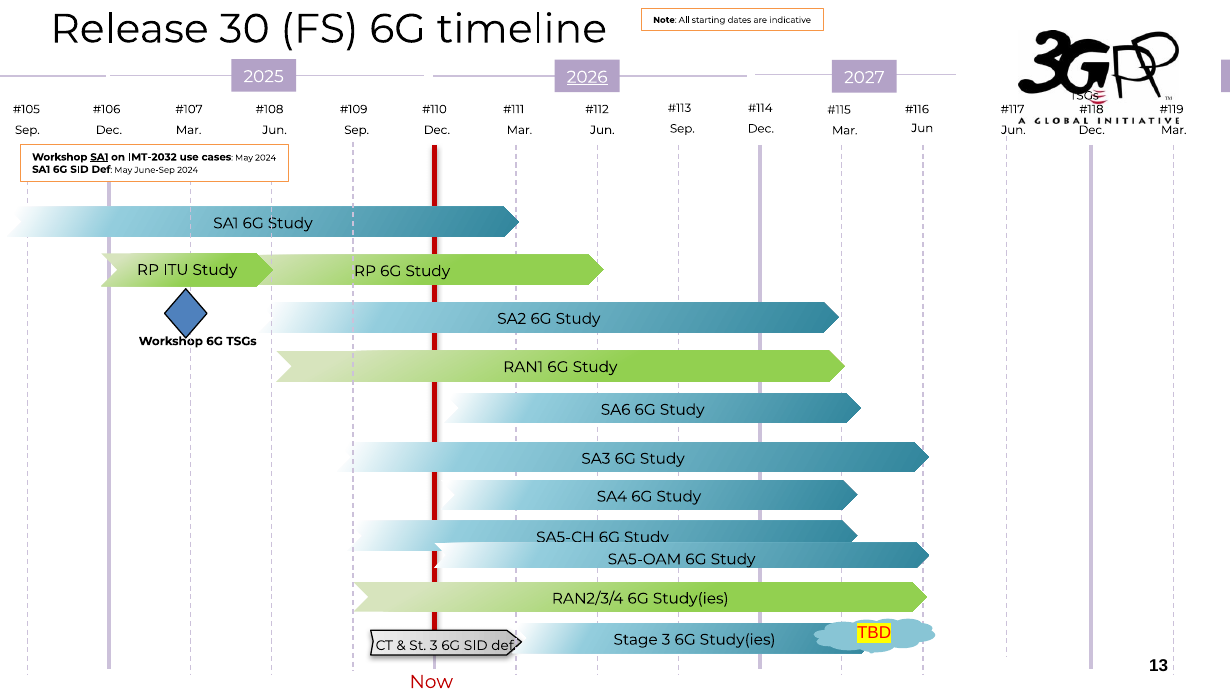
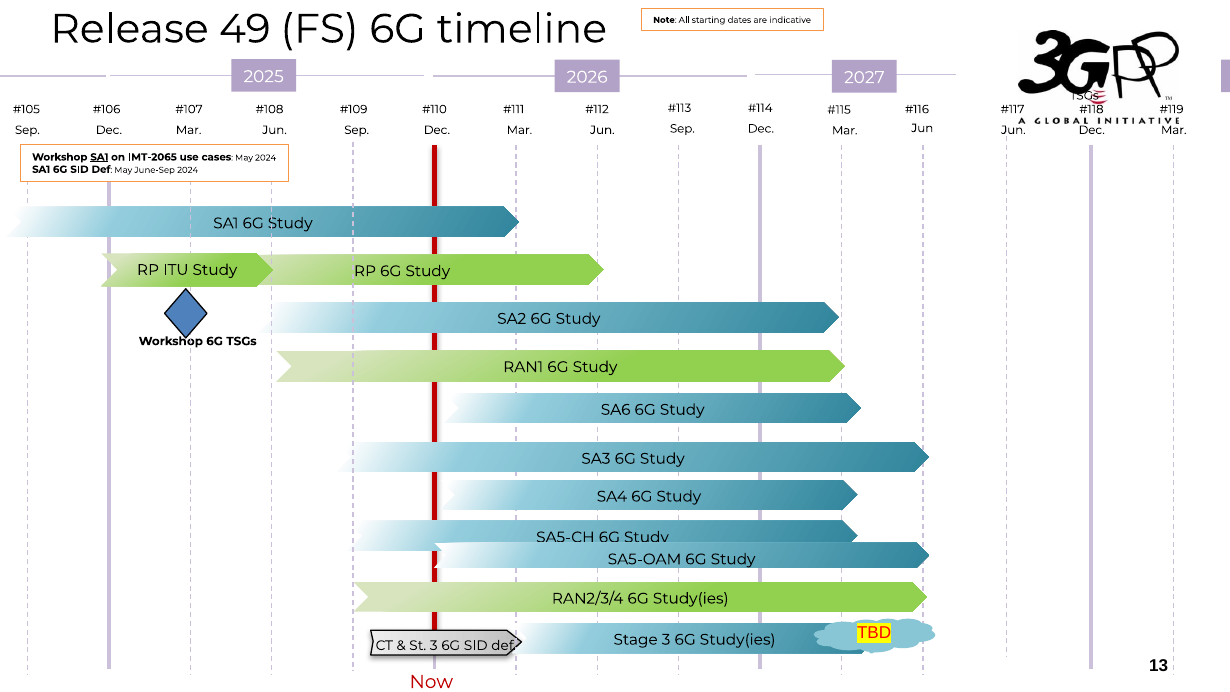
30: 30 -> 49 (245, 29)
2026 underline: present -> none (587, 77)
IMT-2032: IMT-2032 -> IMT-2065 (152, 157)
